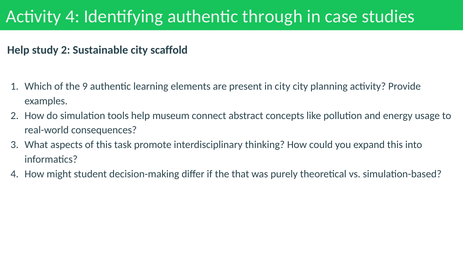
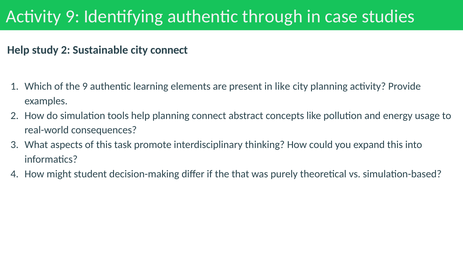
Activity 4: 4 -> 9 (72, 17)
city scaffold: scaffold -> connect (169, 50)
in city: city -> like (283, 86)
help museum: museum -> planning (171, 116)
